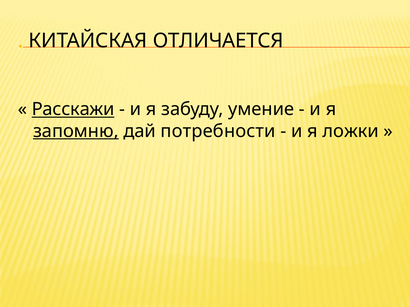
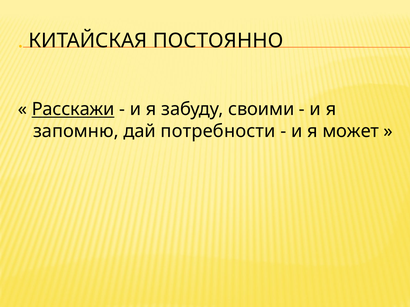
ОТЛИЧАЕТСЯ: ОТЛИЧАЕТСЯ -> ПОСТОЯННО (218, 41)
умение: умение -> своими (261, 109)
запомню underline: present -> none (76, 131)
ложки: ложки -> может (351, 131)
